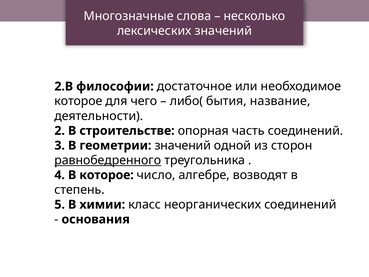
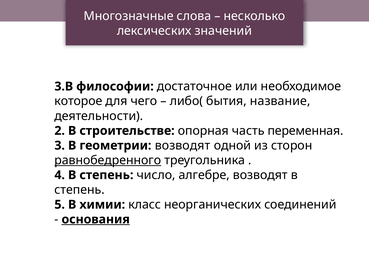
2.В: 2.В -> 3.В (64, 86)
часть соединений: соединений -> переменная (306, 131)
геометрии значений: значений -> возводят (183, 145)
4 В которое: которое -> степень (106, 175)
основания underline: none -> present (96, 219)
